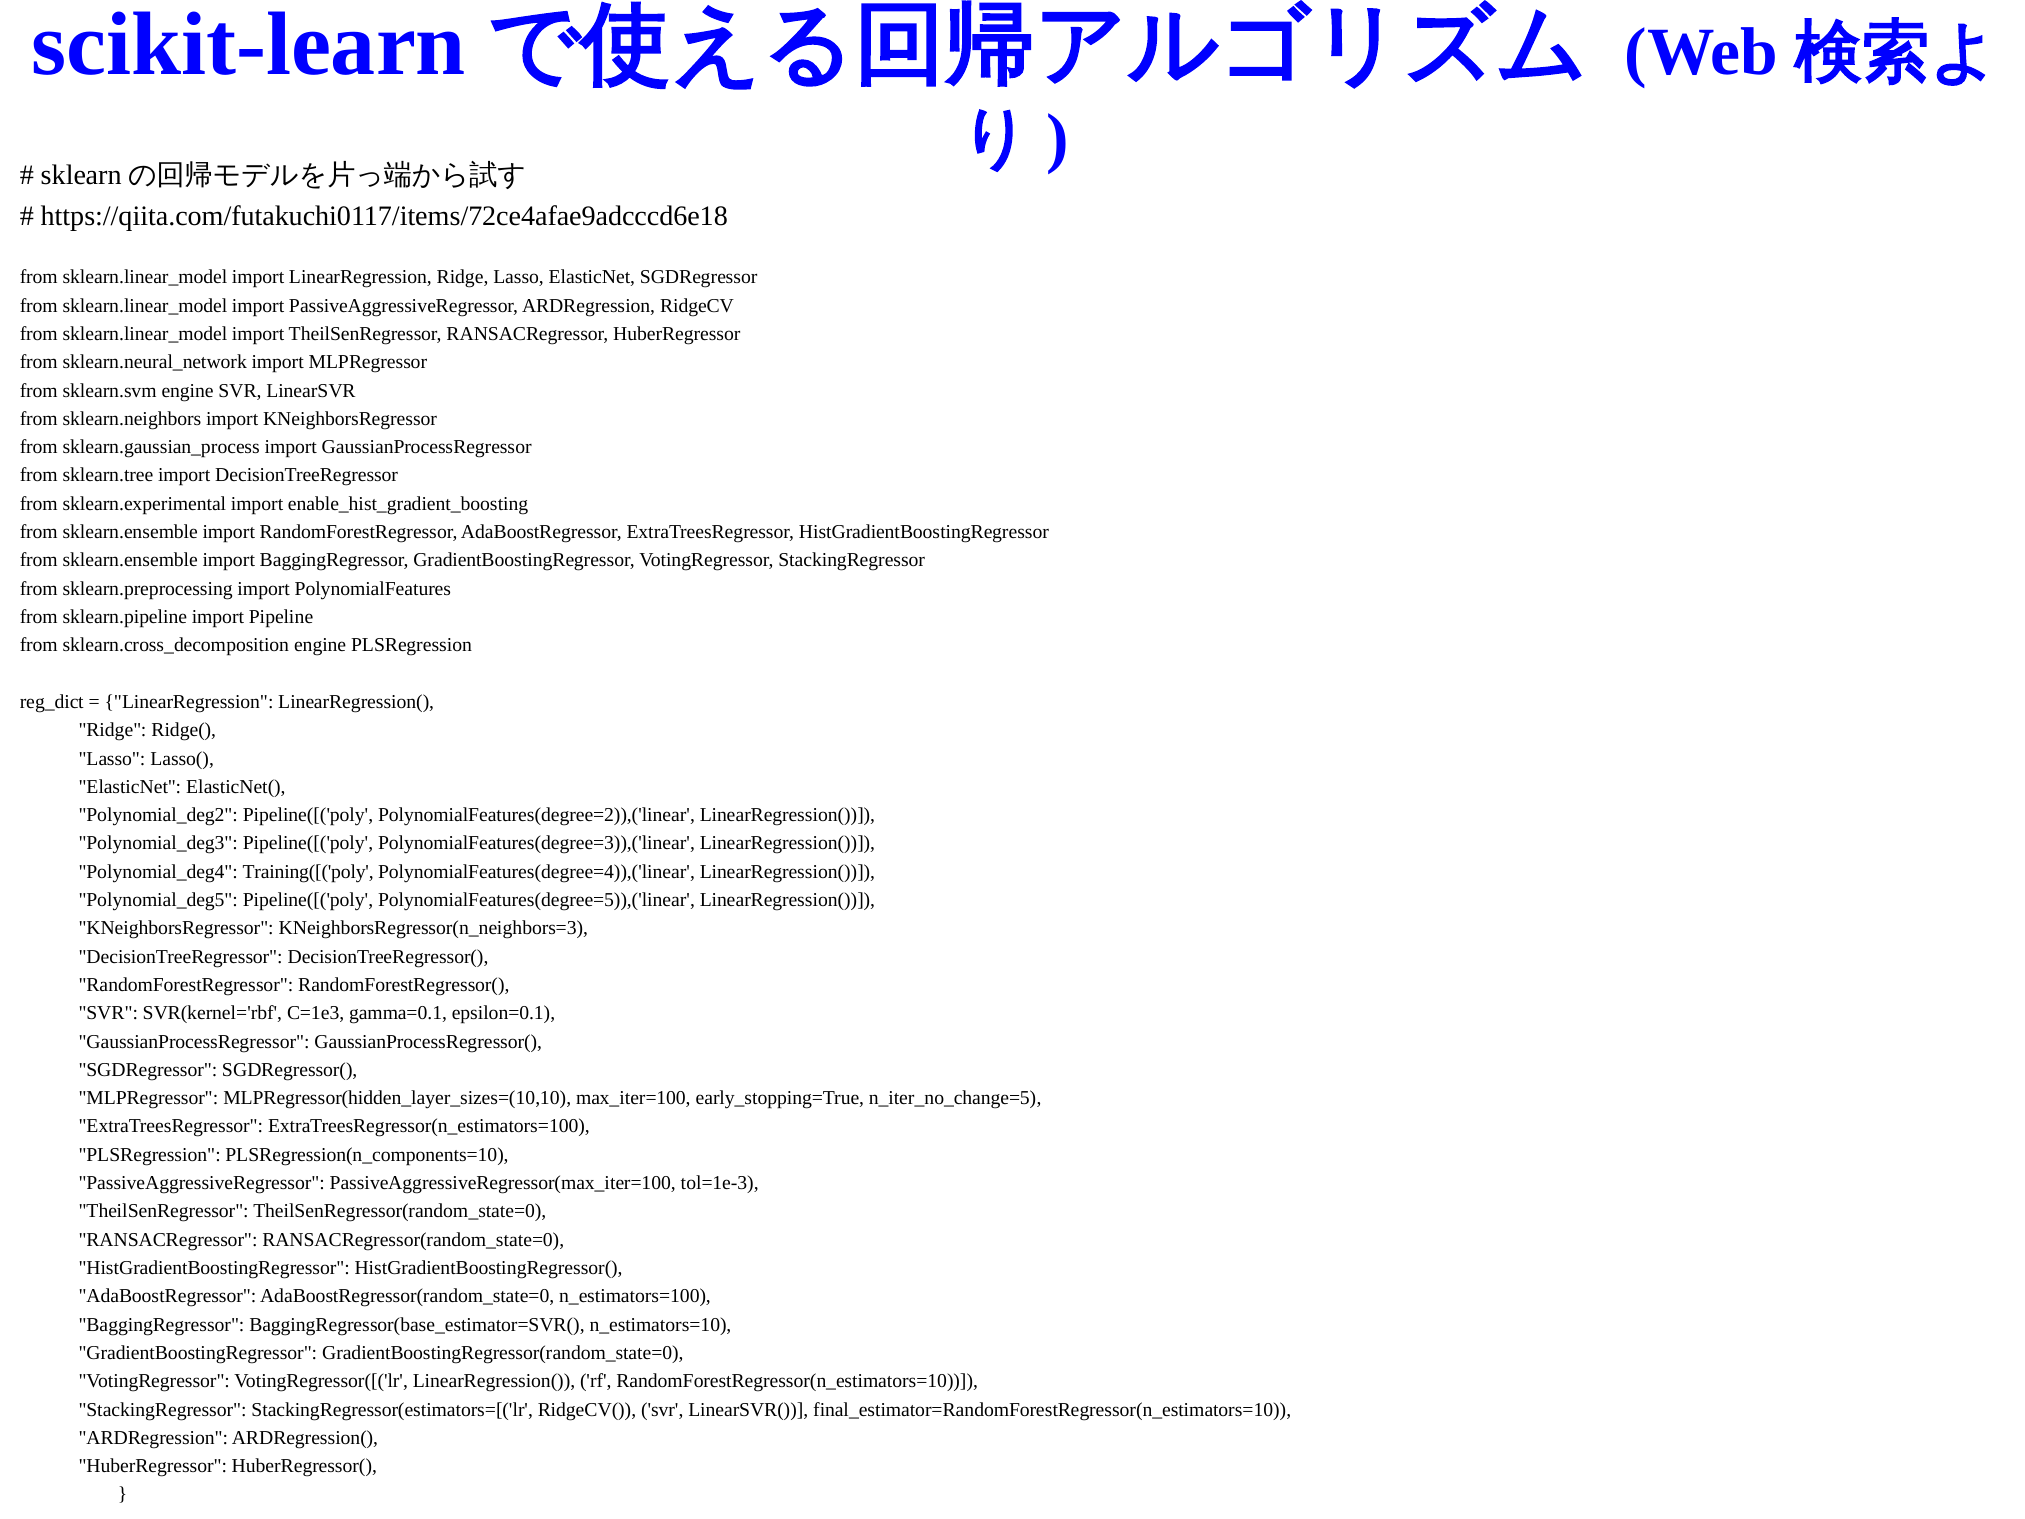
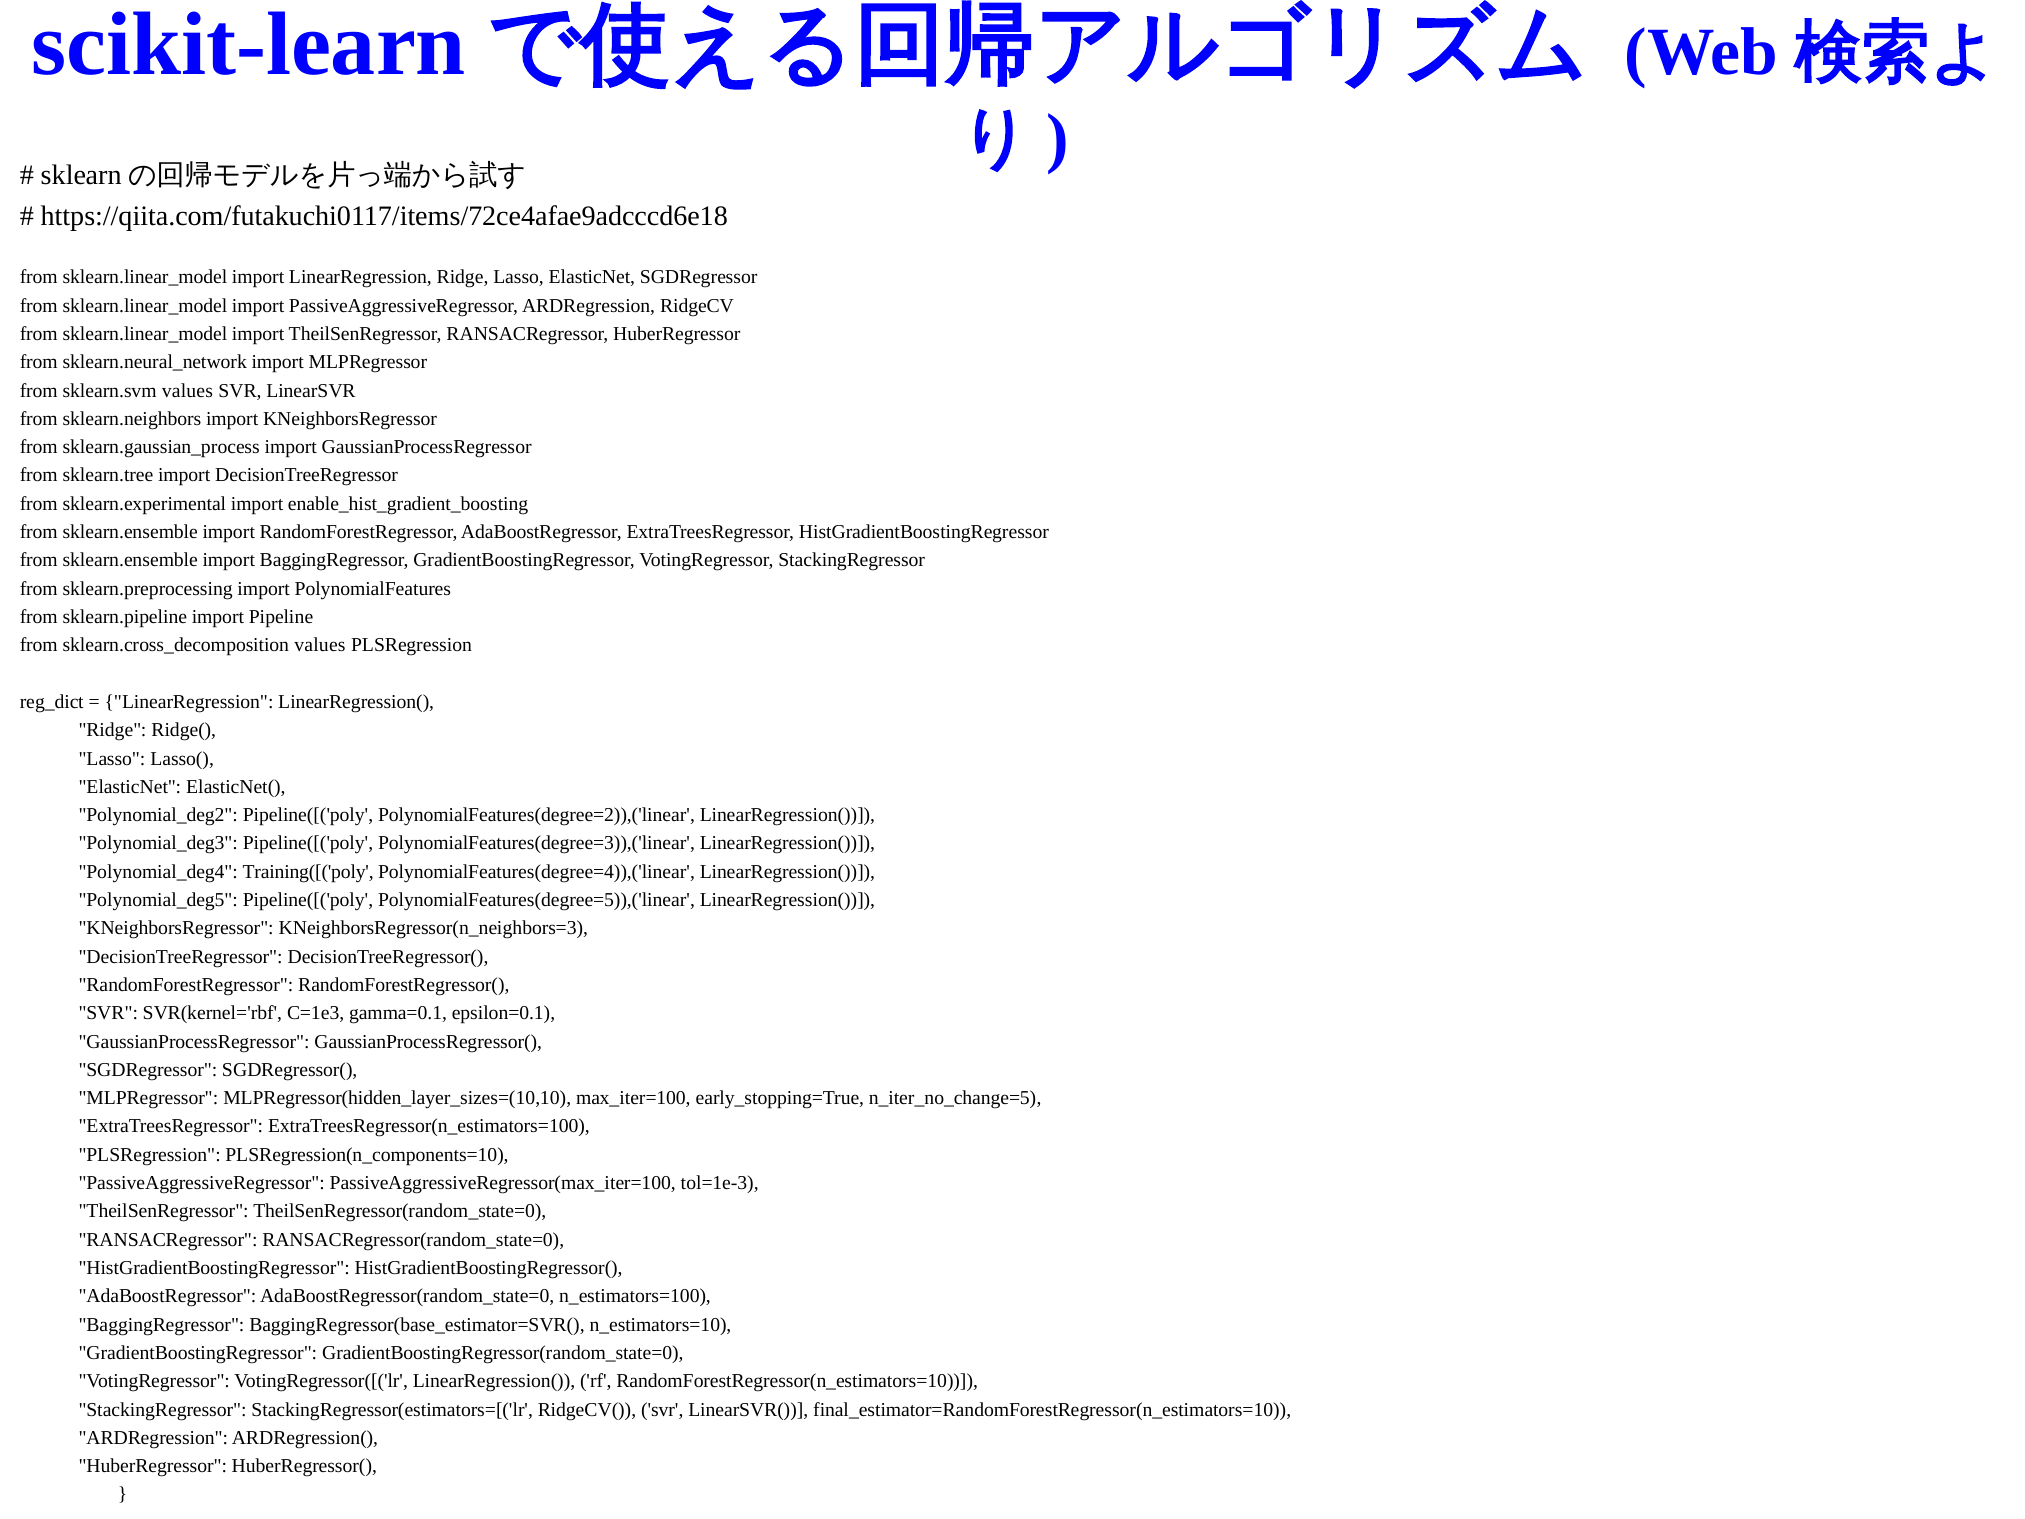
sklearn.svm engine: engine -> values (187, 390)
sklearn.cross_decomposition engine: engine -> values (320, 645)
